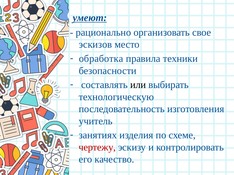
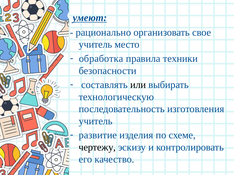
эскизов: эскизов -> учитель (95, 45)
занятиях: занятиях -> развитие (98, 136)
чертежу colour: red -> black (97, 148)
